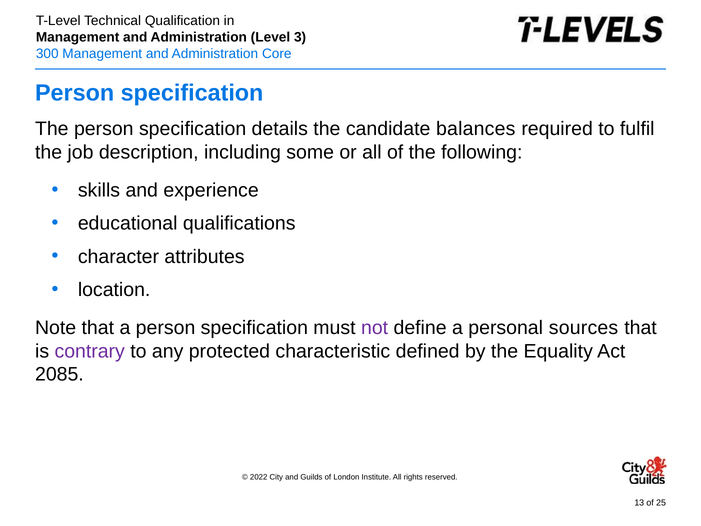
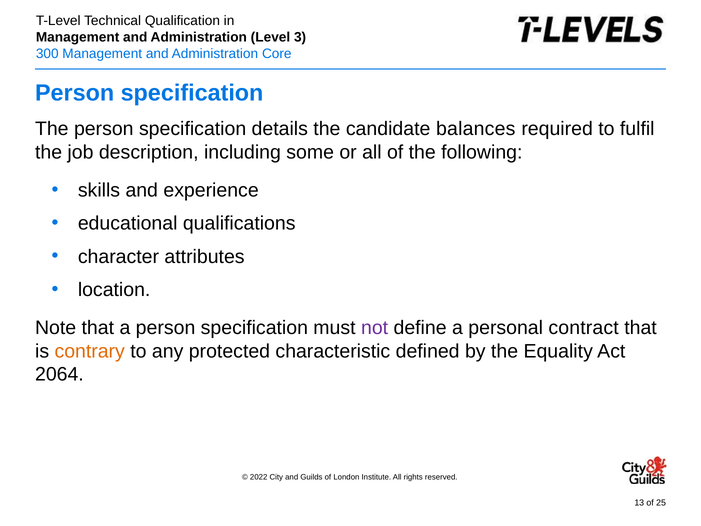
sources: sources -> contract (584, 328)
contrary colour: purple -> orange (90, 351)
2085: 2085 -> 2064 (59, 374)
